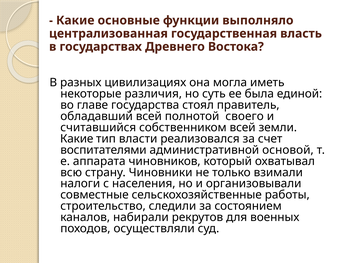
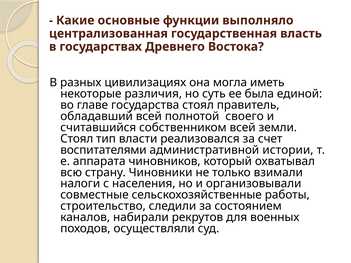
Какие: Какие -> Стоял (77, 139)
основой: основой -> истории (288, 150)
